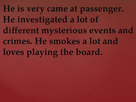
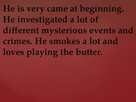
passenger: passenger -> beginning (102, 8)
board: board -> butter (89, 52)
